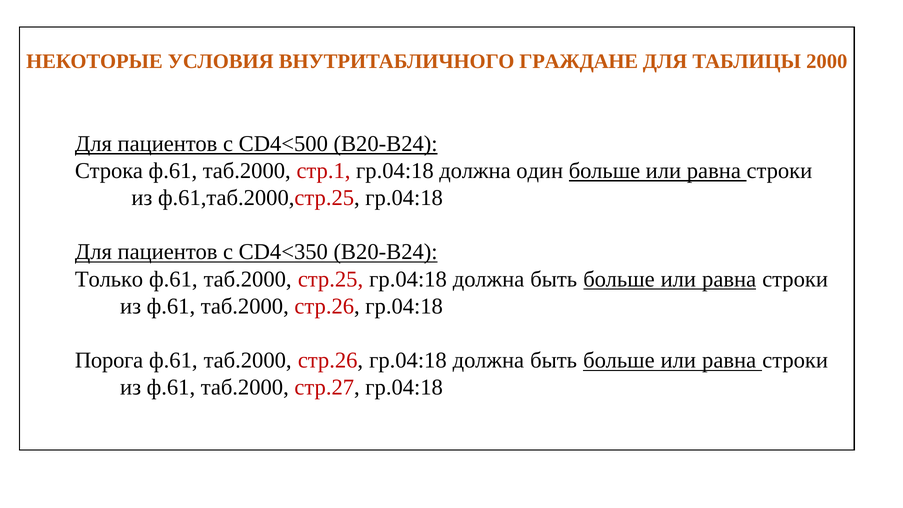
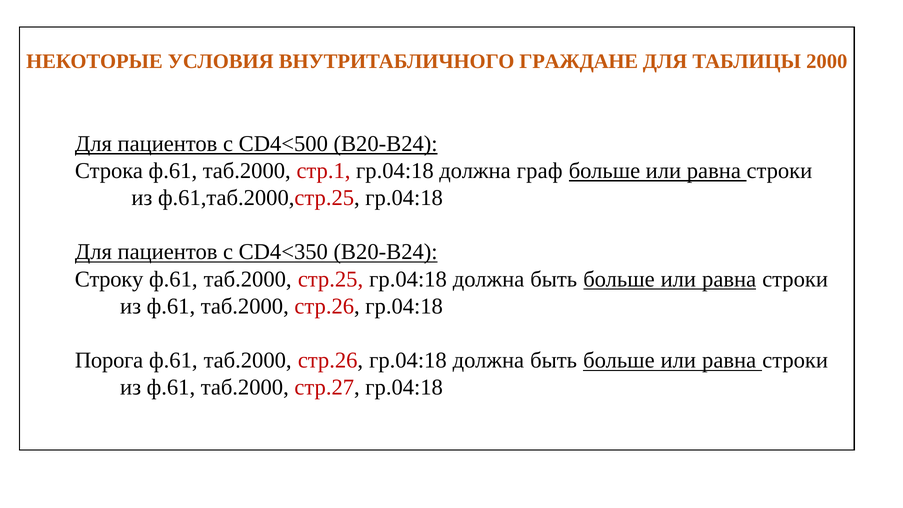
один: один -> граф (540, 171)
Только: Только -> Строку (109, 279)
